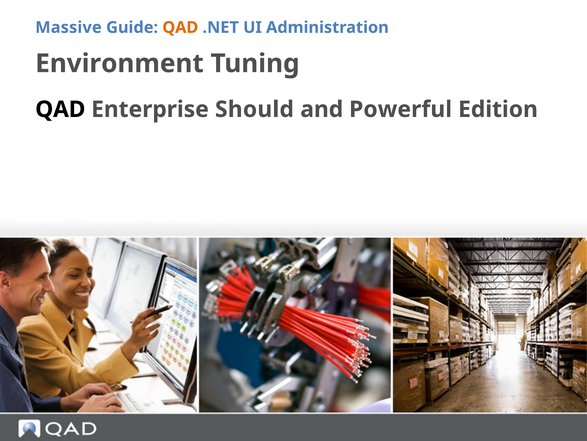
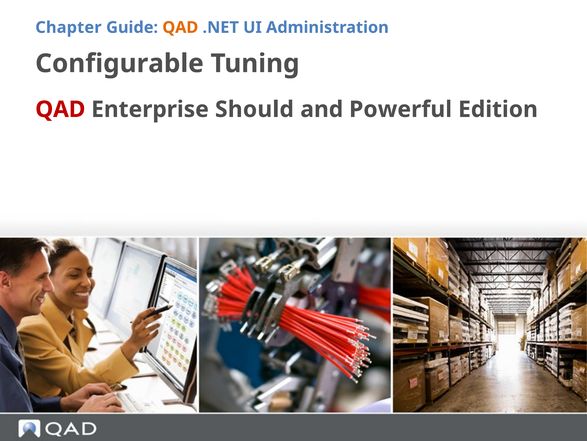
Massive: Massive -> Chapter (68, 27)
Environment: Environment -> Configurable (119, 63)
QAD colour: black -> red (60, 109)
